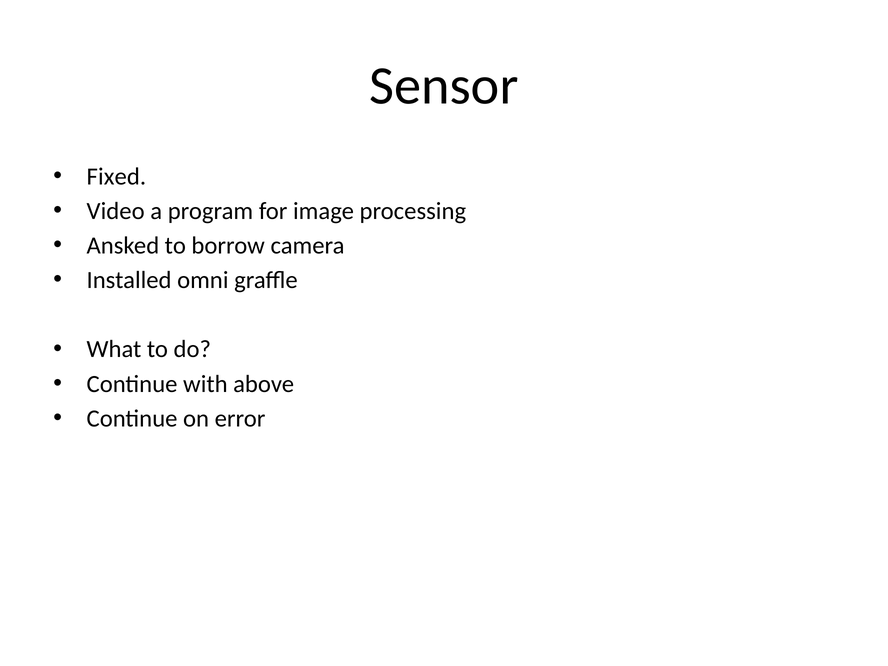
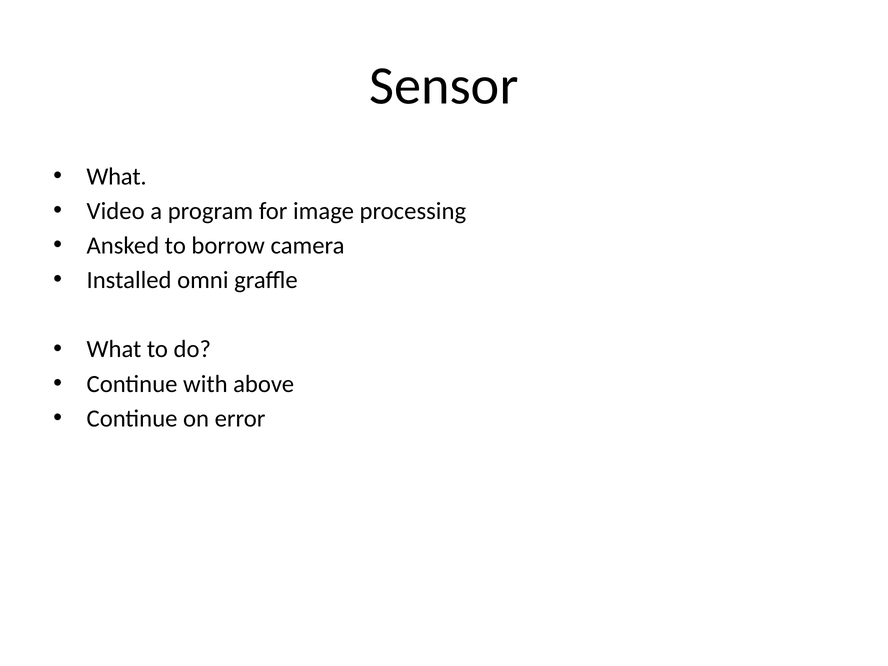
Fixed: Fixed -> What (117, 176)
